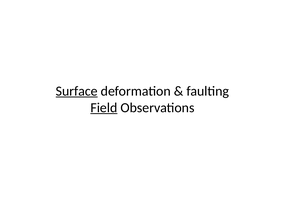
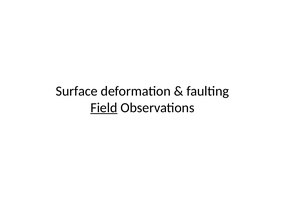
Surface underline: present -> none (77, 91)
